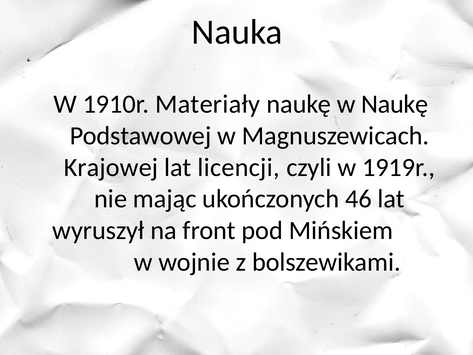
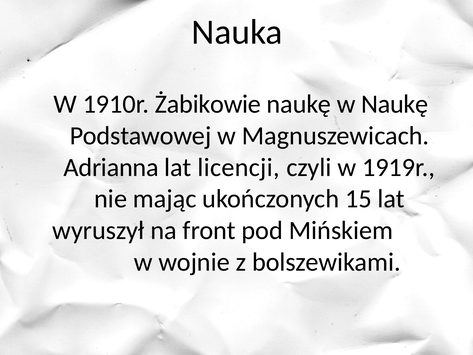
Materiały: Materiały -> Żabikowie (208, 104)
Krajowej: Krajowej -> Adrianna (111, 167)
46: 46 -> 15 (358, 199)
